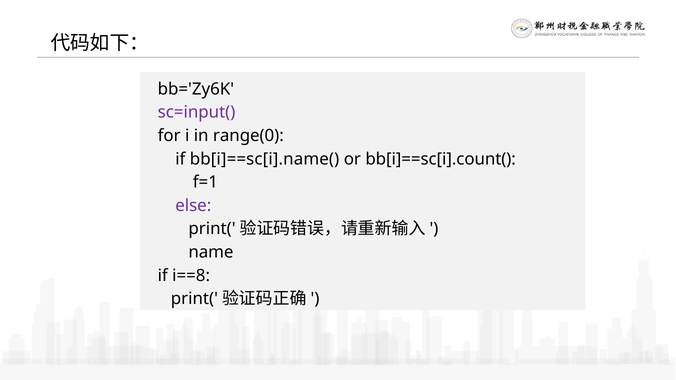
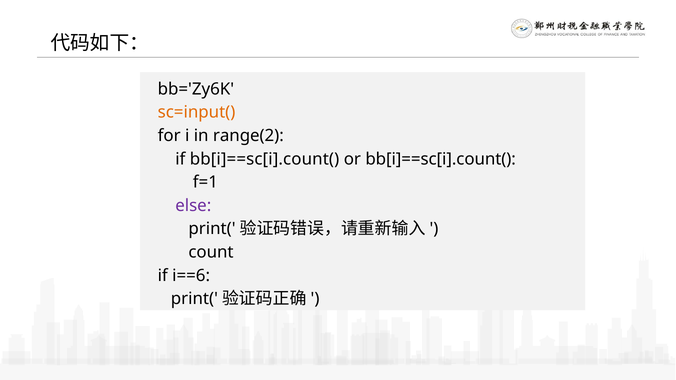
sc=input( colour: purple -> orange (197, 112)
range(0: range(0 -> range(2 (248, 136)
if bb[i]==sc[i].name(: bb[i]==sc[i].name( -> bb[i]==sc[i].count( (265, 159)
name: name -> count (211, 252)
i==8: i==8 -> i==6 (191, 276)
